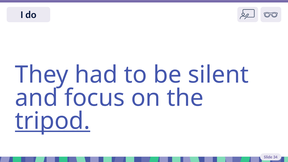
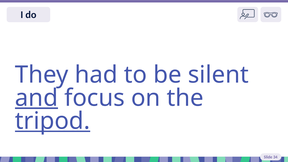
and underline: none -> present (36, 98)
